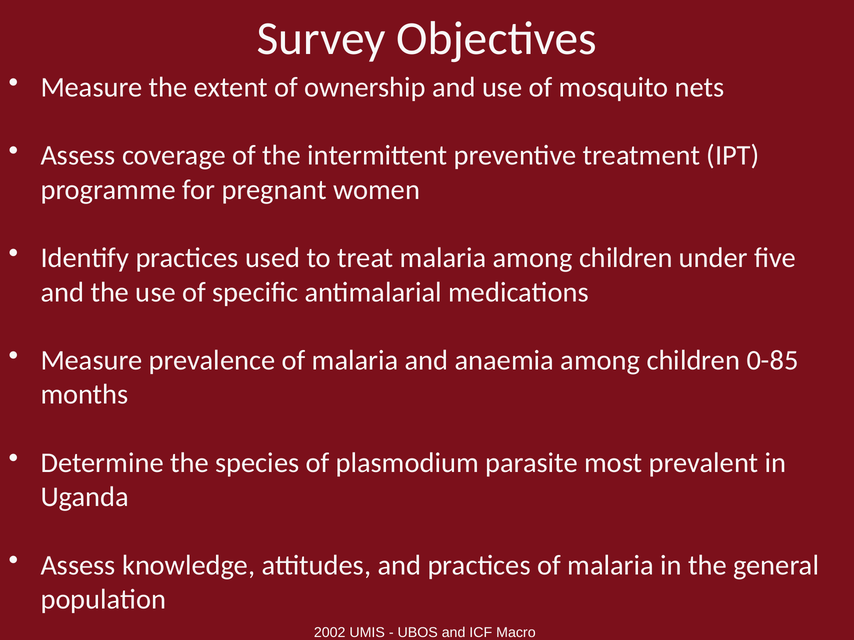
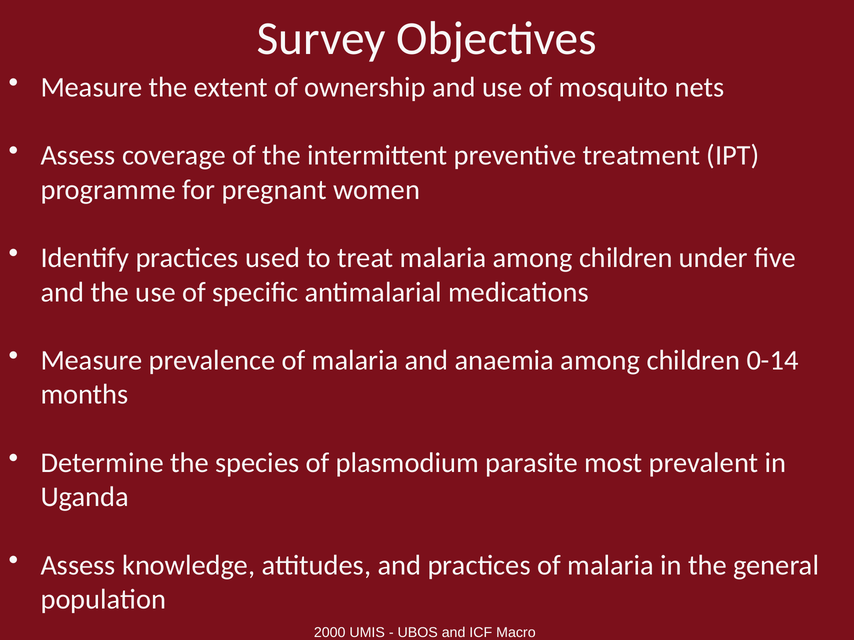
0-85: 0-85 -> 0-14 (773, 361)
2002: 2002 -> 2000 (330, 633)
